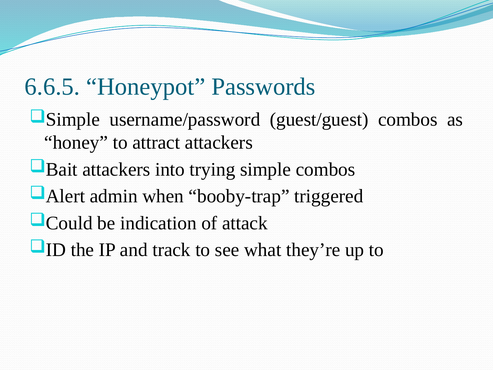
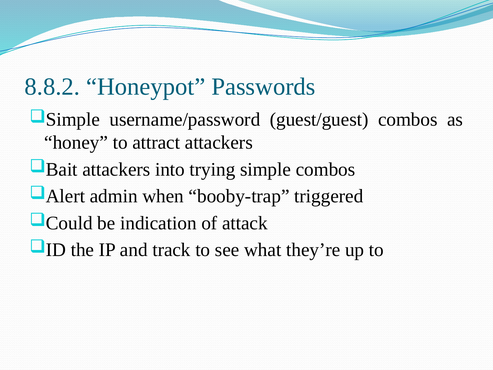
6.6.5: 6.6.5 -> 8.8.2 (52, 87)
